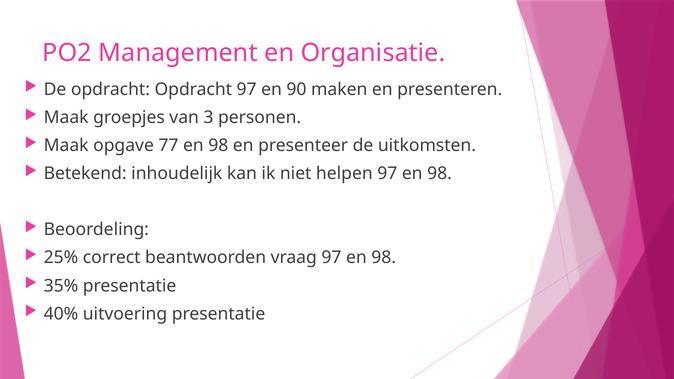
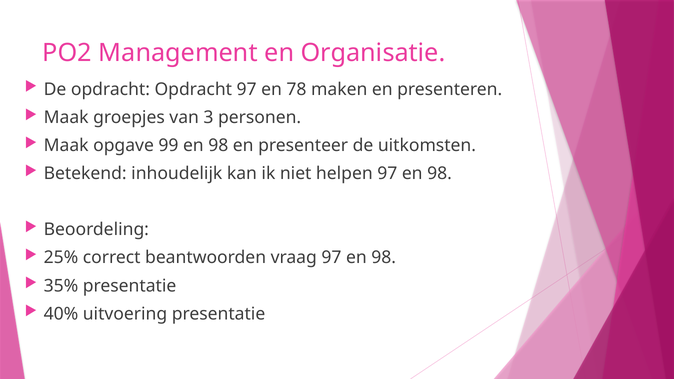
90: 90 -> 78 (296, 89)
77: 77 -> 99 (168, 146)
